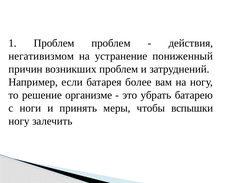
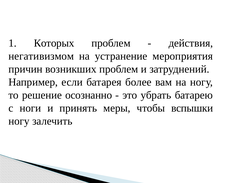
1 Проблем: Проблем -> Которых (54, 43)
пониженный: пониженный -> мероприятия (183, 56)
организме: организме -> осознанно (89, 95)
